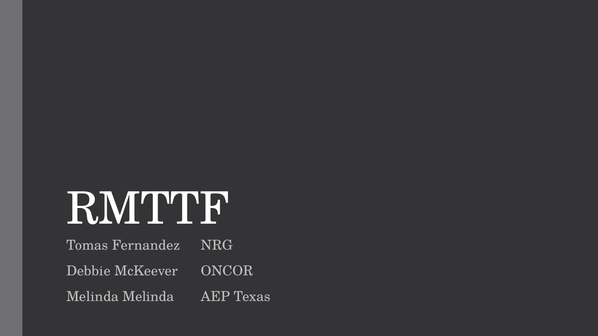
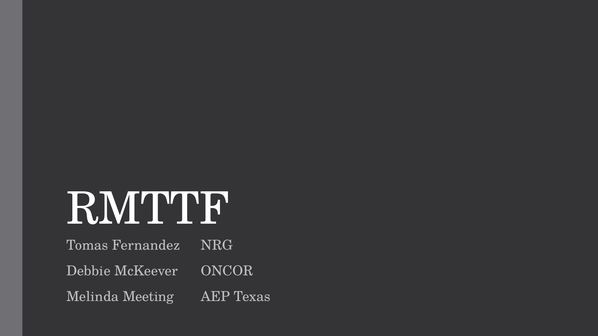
Melinda Melinda: Melinda -> Meeting (148, 297)
